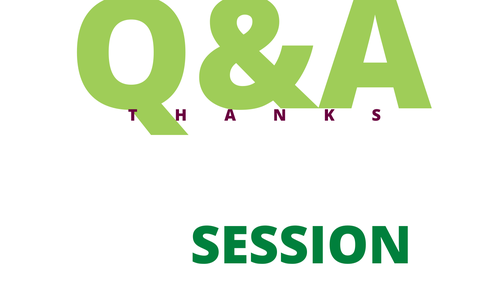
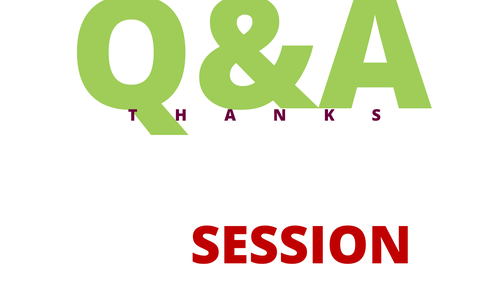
SESSION colour: green -> red (301, 246)
